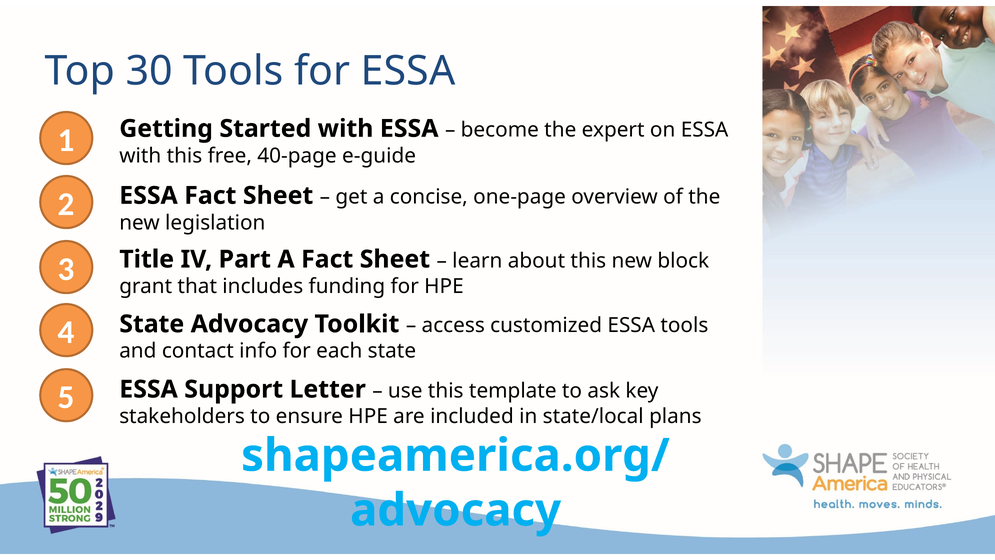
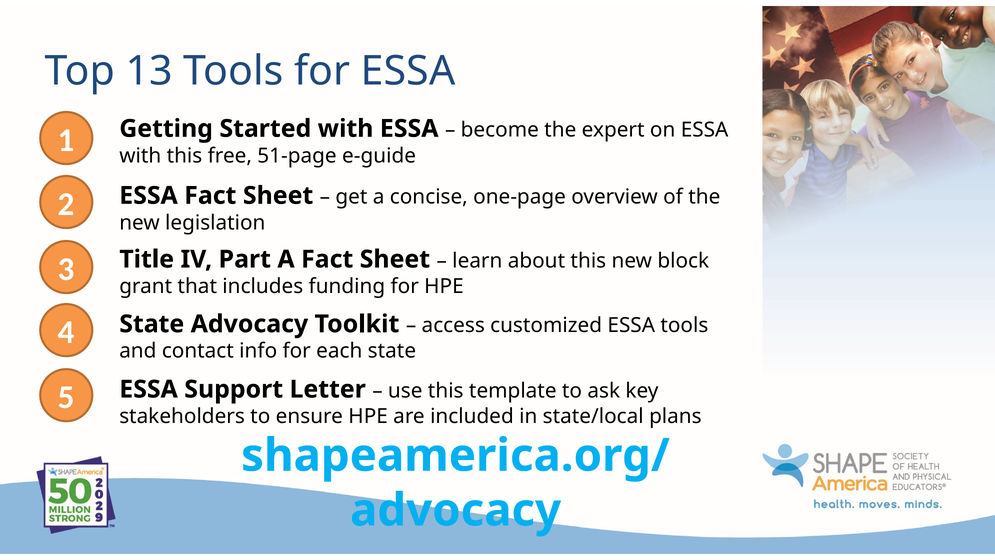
30: 30 -> 13 (149, 71)
40-page: 40-page -> 51-page (297, 156)
